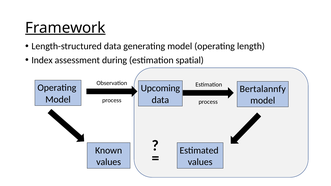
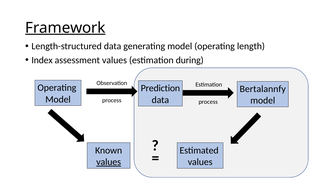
assessment during: during -> values (114, 60)
spatial: spatial -> during (190, 60)
Upcoming: Upcoming -> Prediction (160, 88)
values underline: none -> present (109, 162)
